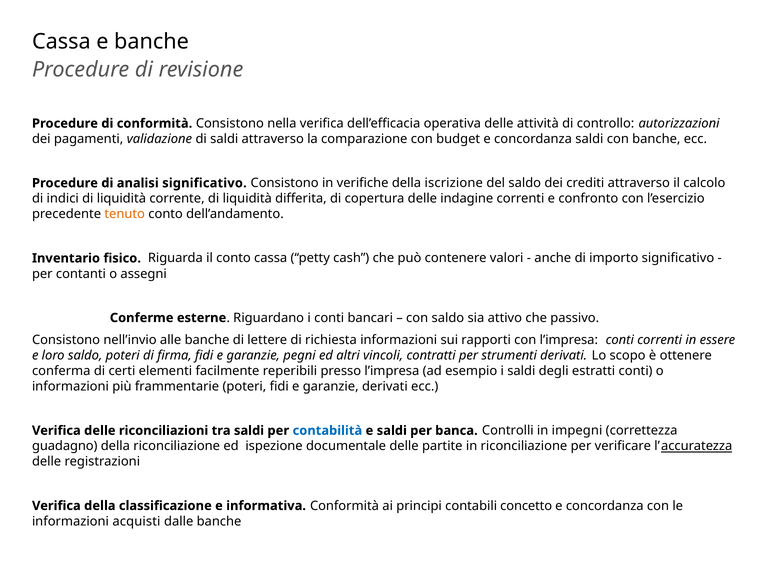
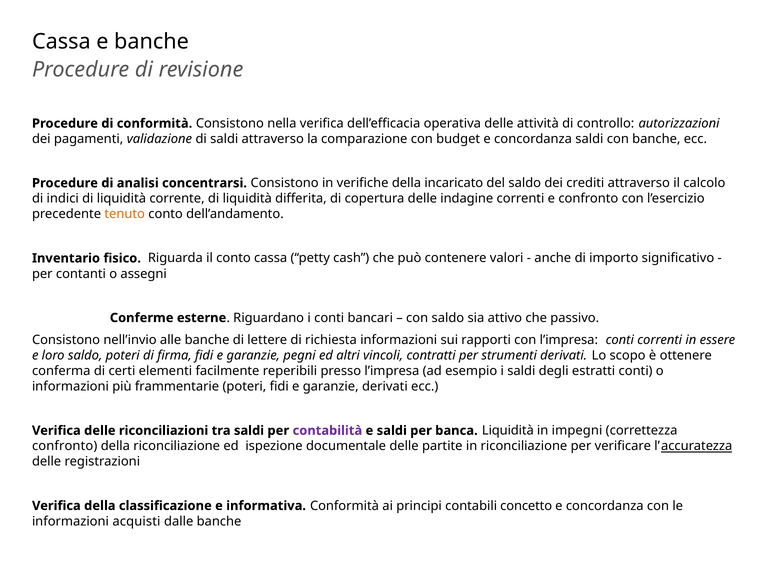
analisi significativo: significativo -> concentrarsi (204, 183)
iscrizione: iscrizione -> incaricato (454, 183)
contabilità colour: blue -> purple (327, 431)
banca Controlli: Controlli -> Liquidità (508, 431)
guadagno: guadagno -> confronto (65, 447)
